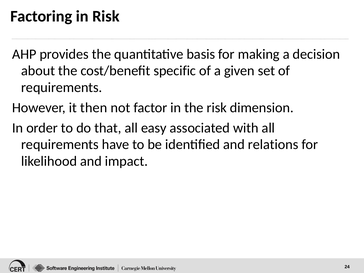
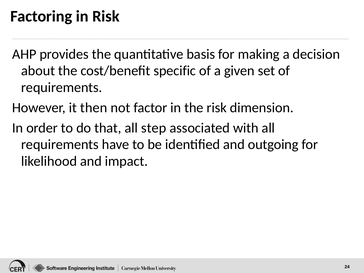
easy: easy -> step (154, 128)
relations: relations -> outgoing (273, 144)
